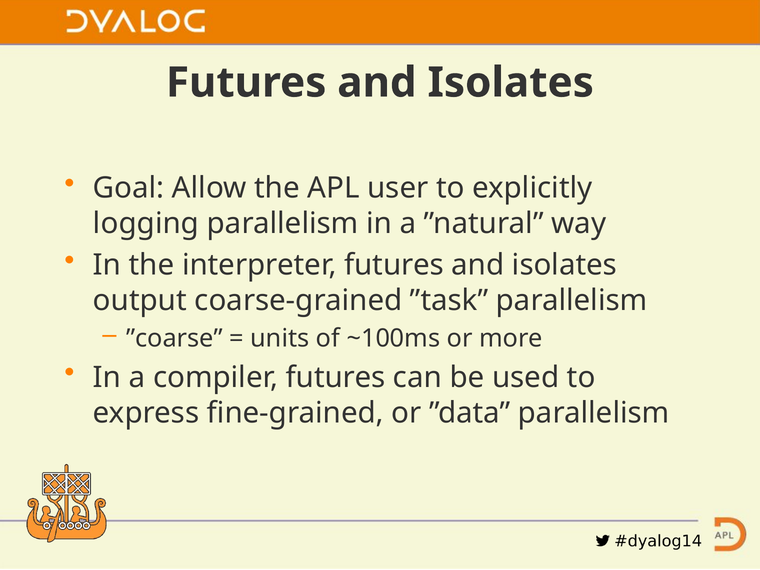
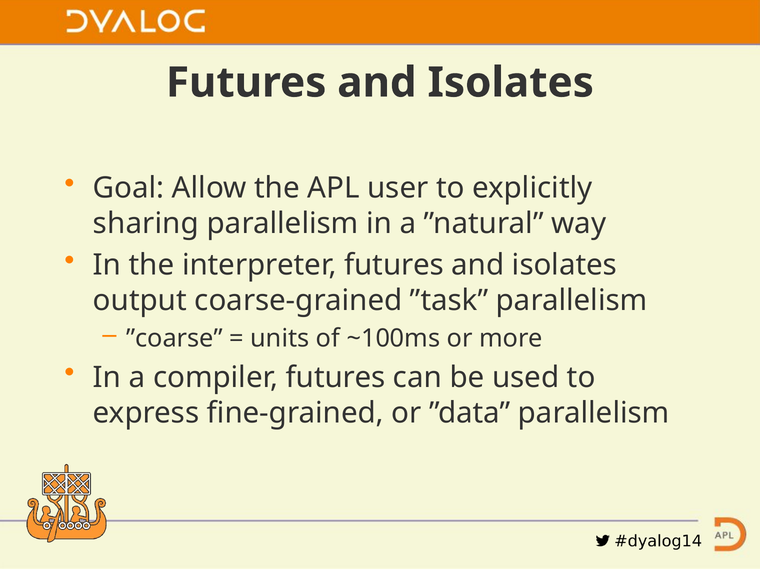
logging: logging -> sharing (146, 224)
